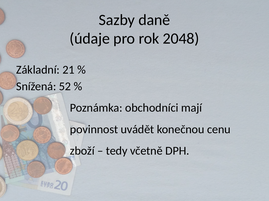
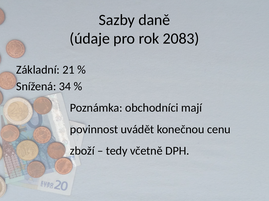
2048: 2048 -> 2083 (181, 39)
52: 52 -> 34 (65, 87)
